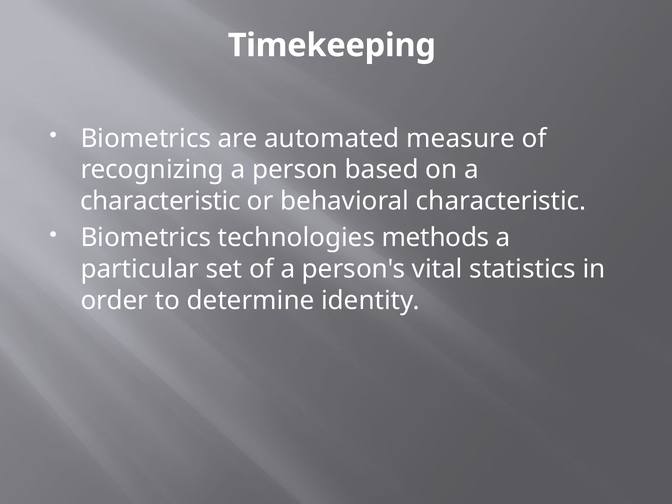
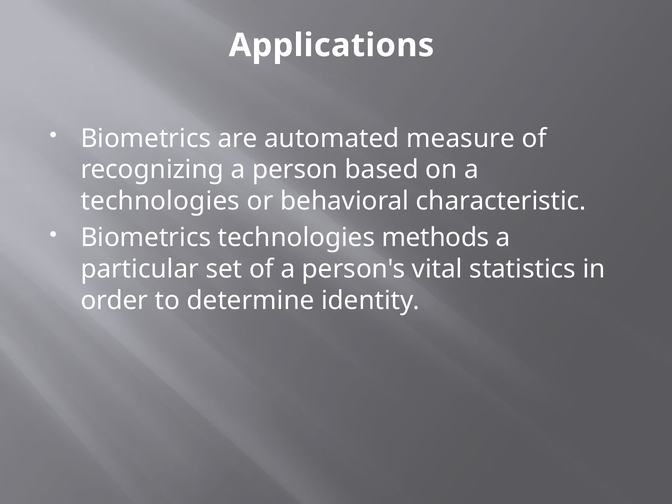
Timekeeping: Timekeeping -> Applications (331, 45)
characteristic: characteristic -> technologies (160, 201)
